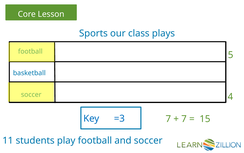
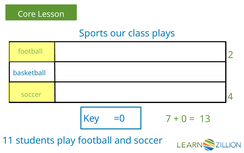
5: 5 -> 2 (231, 55)
=3: =3 -> =0 (119, 118)
7: 7 -> 0 (184, 119)
15: 15 -> 13 (205, 119)
